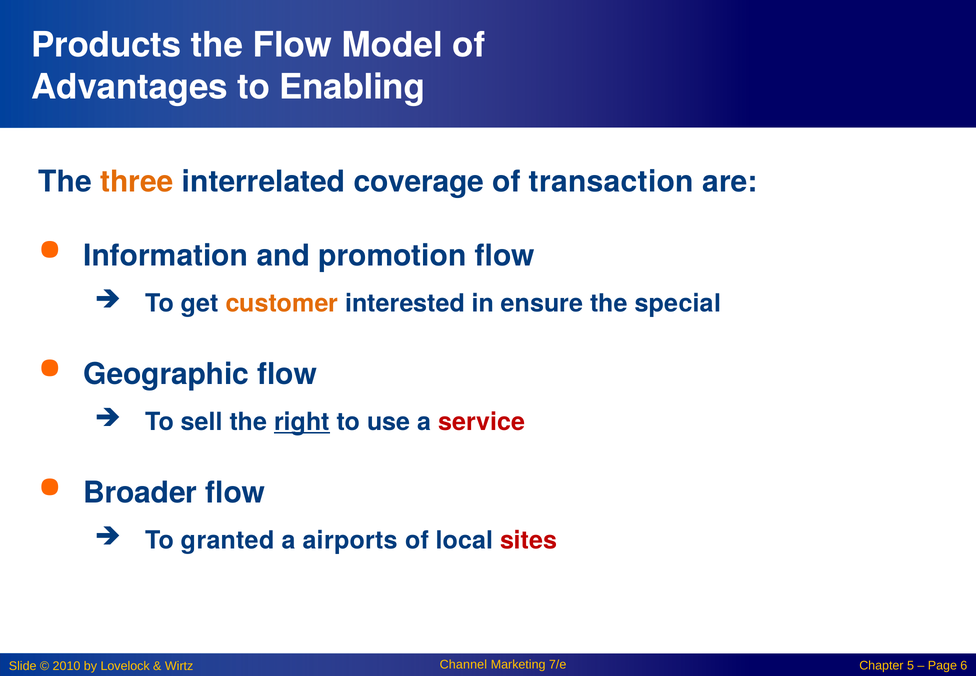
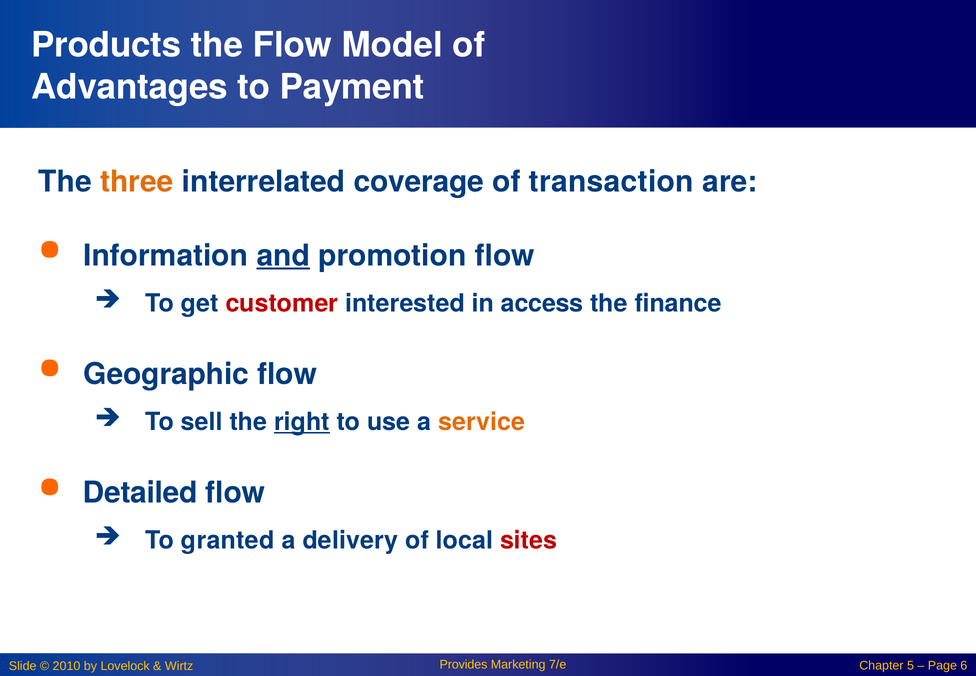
Enabling: Enabling -> Payment (352, 87)
and underline: none -> present (283, 256)
customer colour: orange -> red (282, 303)
ensure: ensure -> access (542, 303)
special: special -> finance (678, 303)
service colour: red -> orange (482, 422)
Broader: Broader -> Detailed (140, 493)
airports: airports -> delivery (350, 541)
Channel: Channel -> Provides (464, 664)
